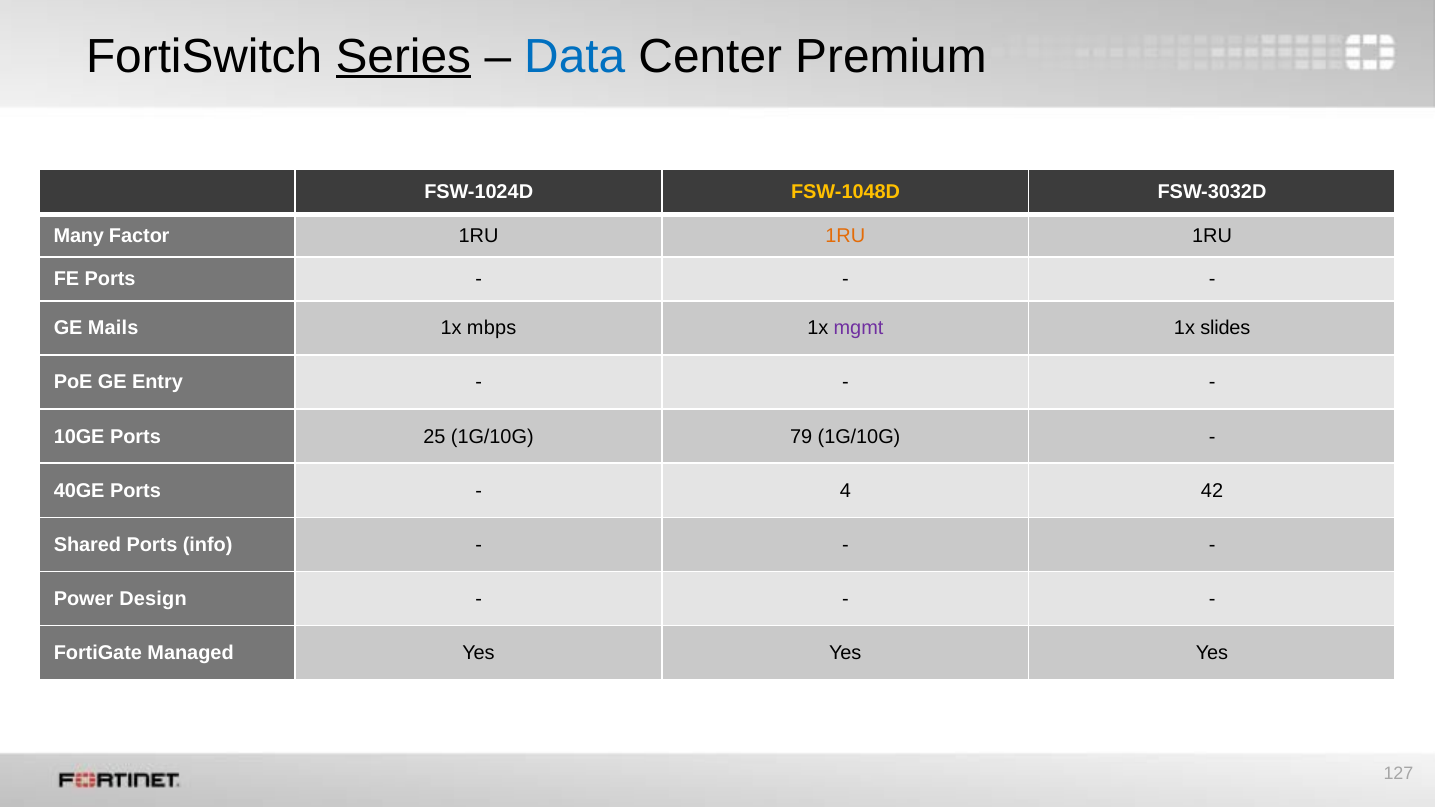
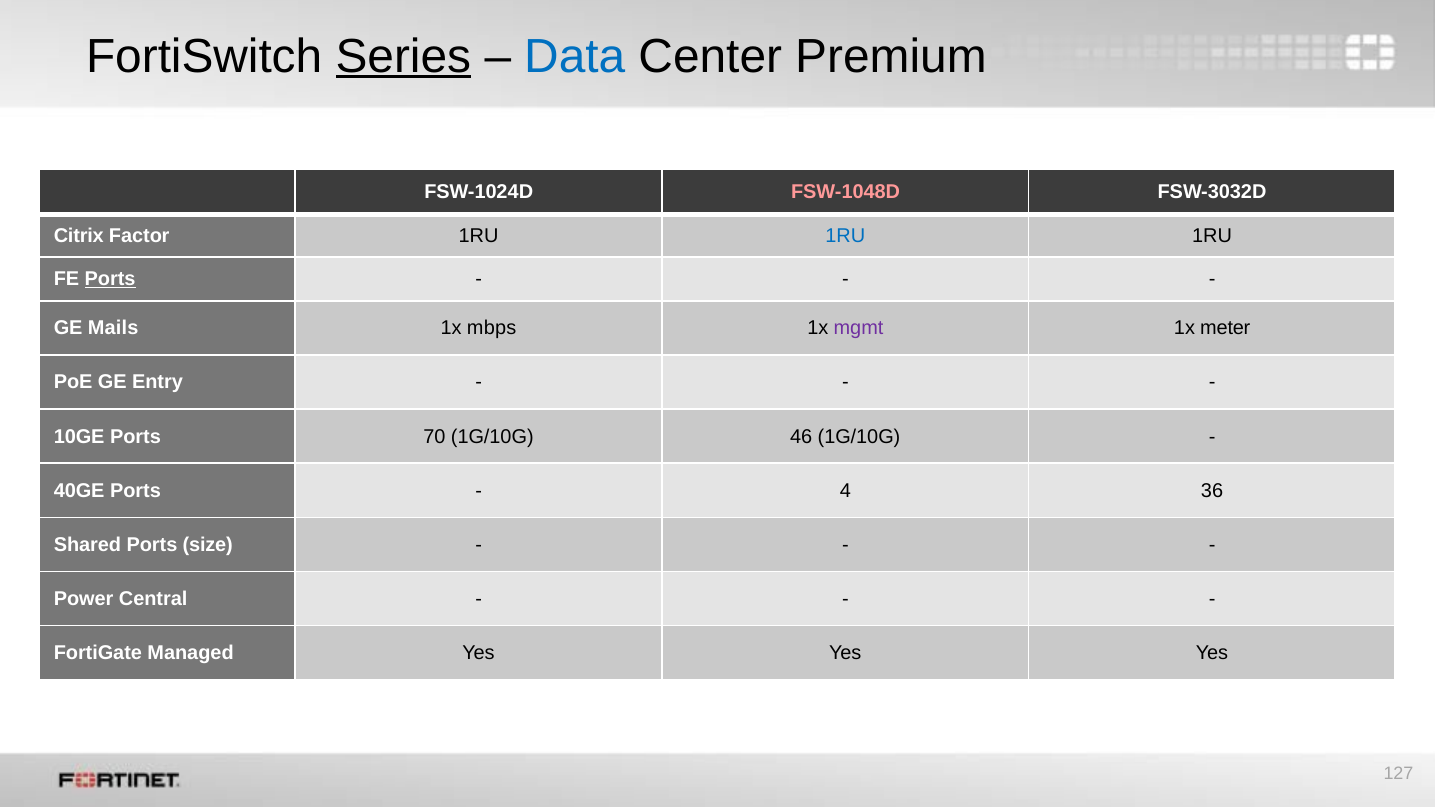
FSW-1048D colour: yellow -> pink (845, 192)
Many: Many -> Citrix (79, 236)
1RU colour: orange -> blue (845, 236)
Ports underline: none -> present (110, 279)
slides: slides -> meter (1225, 328)
25: 25 -> 70 (435, 437)
79: 79 -> 46 (801, 437)
42: 42 -> 36 (1212, 491)
info: info -> size (208, 545)
Design: Design -> Central (153, 599)
